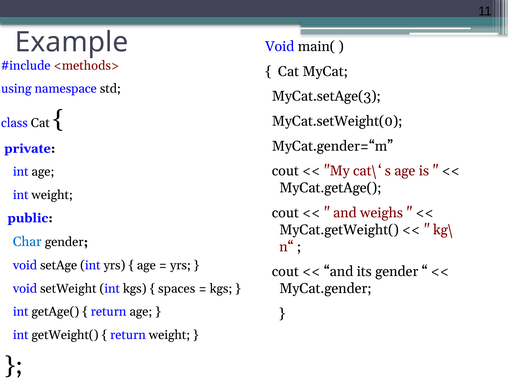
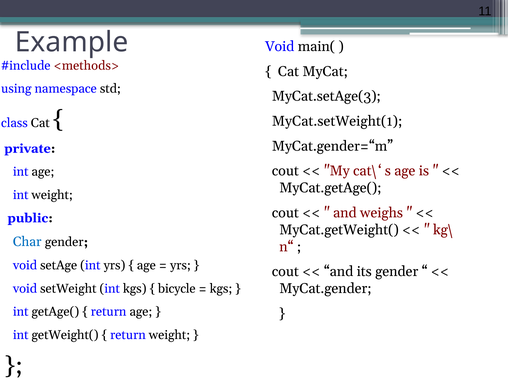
MyCat.setWeight(0: MyCat.setWeight(0 -> MyCat.setWeight(1 (337, 121)
spaces: spaces -> bicycle (177, 288)
